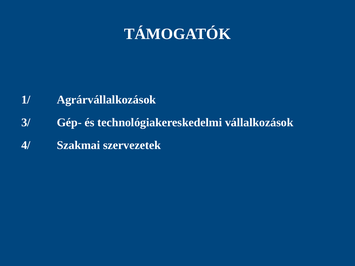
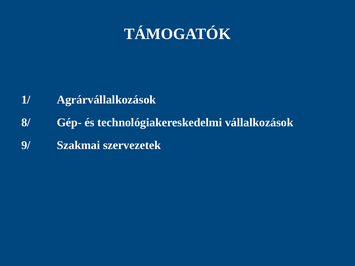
3/: 3/ -> 8/ (26, 123)
4/: 4/ -> 9/ (26, 145)
